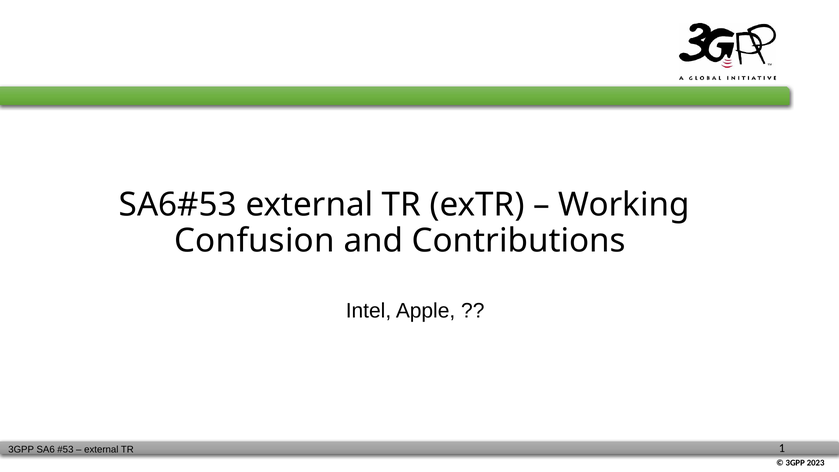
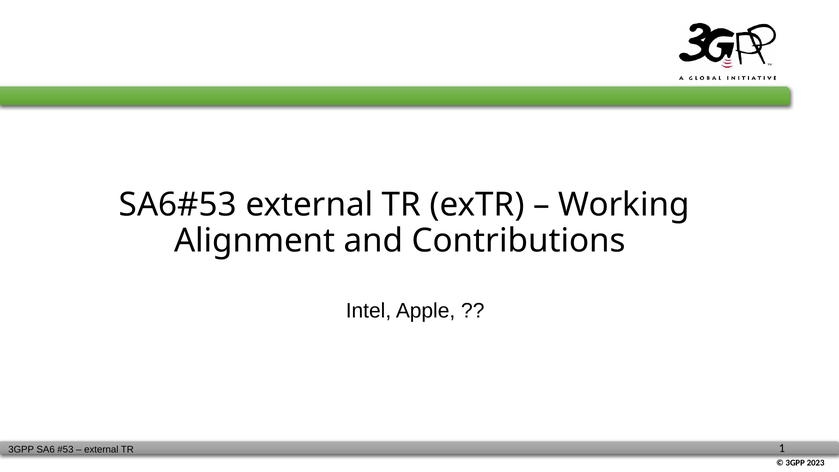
Confusion: Confusion -> Alignment (255, 241)
